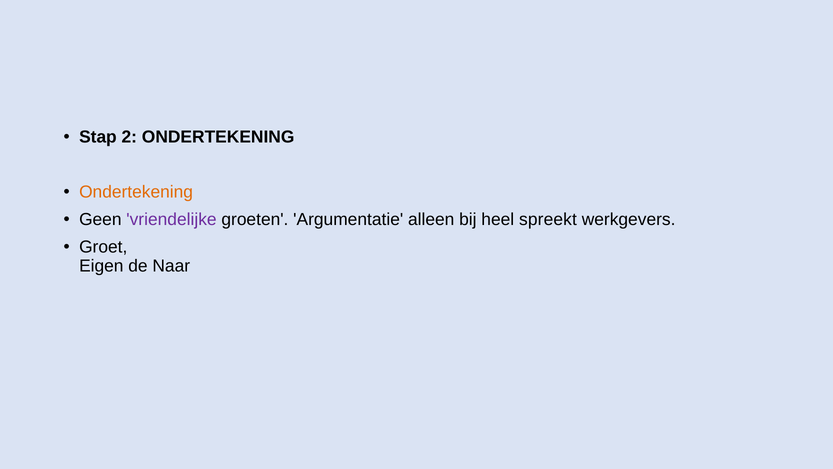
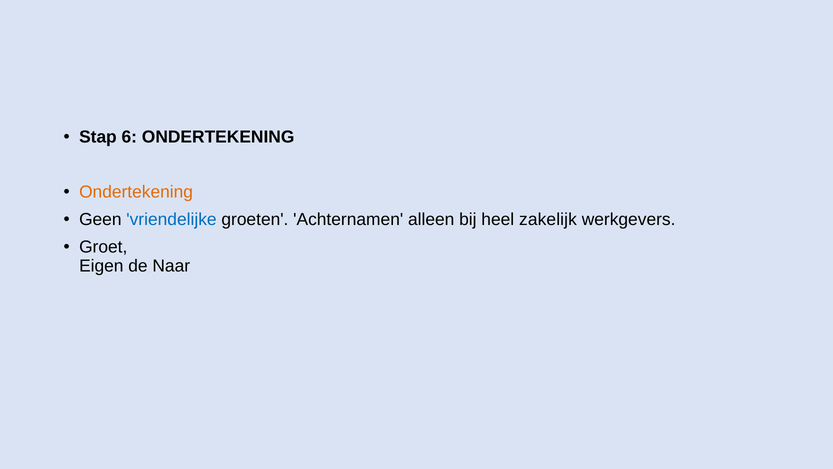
2: 2 -> 6 (129, 137)
vriendelijke colour: purple -> blue (171, 219)
Argumentatie: Argumentatie -> Achternamen (348, 219)
spreekt: spreekt -> zakelijk (548, 219)
